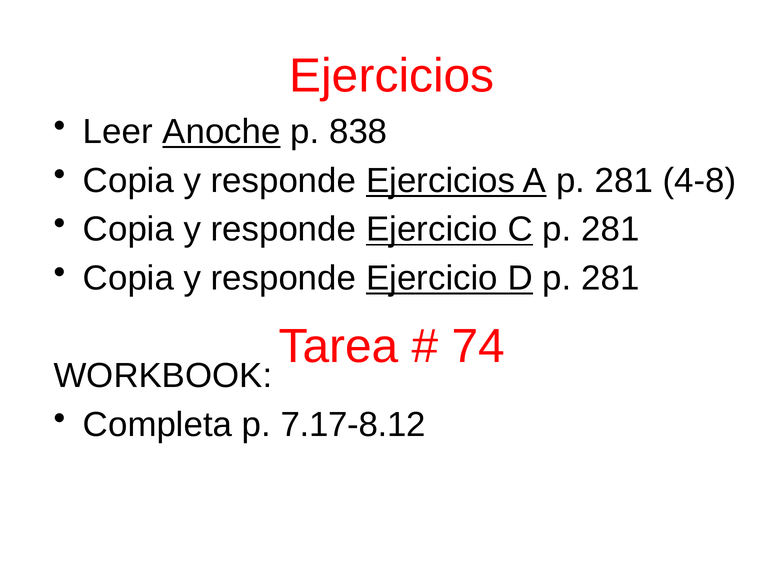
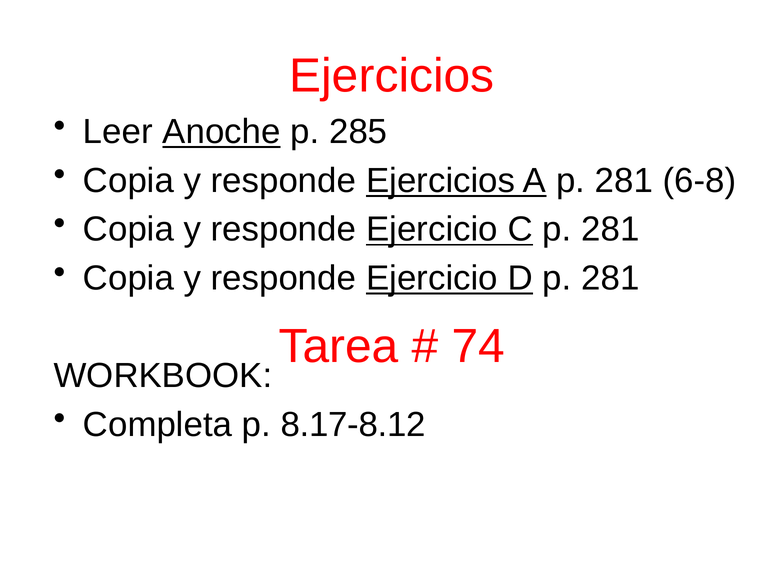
838: 838 -> 285 (358, 132)
4-8: 4-8 -> 6-8 (699, 181)
7.17-8.12: 7.17-8.12 -> 8.17-8.12 (353, 425)
